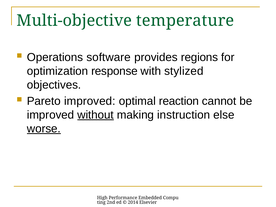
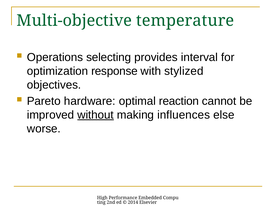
software: software -> selecting (109, 57)
regions: regions -> interval (199, 57)
Pareto improved: improved -> hardware (90, 101)
instruction: instruction -> influences (184, 115)
worse underline: present -> none (44, 129)
